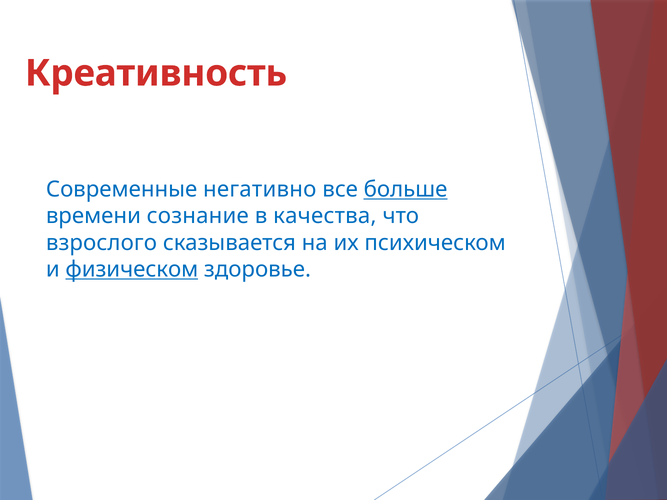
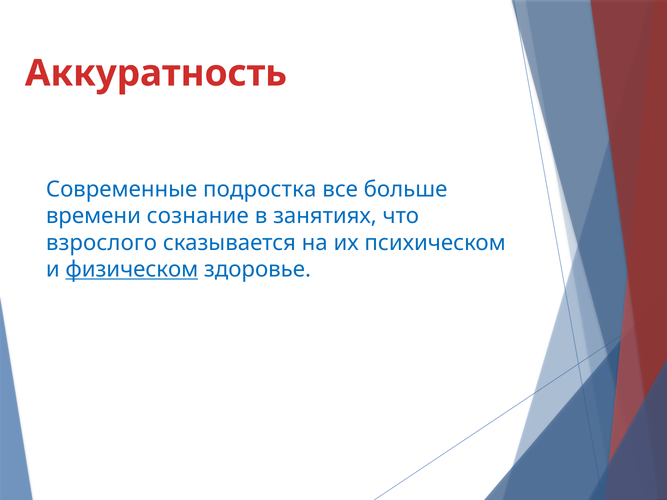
Креативность: Креативность -> Аккуратность (156, 73)
негативно: негативно -> подростка (260, 190)
больше underline: present -> none (406, 190)
качества: качества -> занятиях (325, 216)
